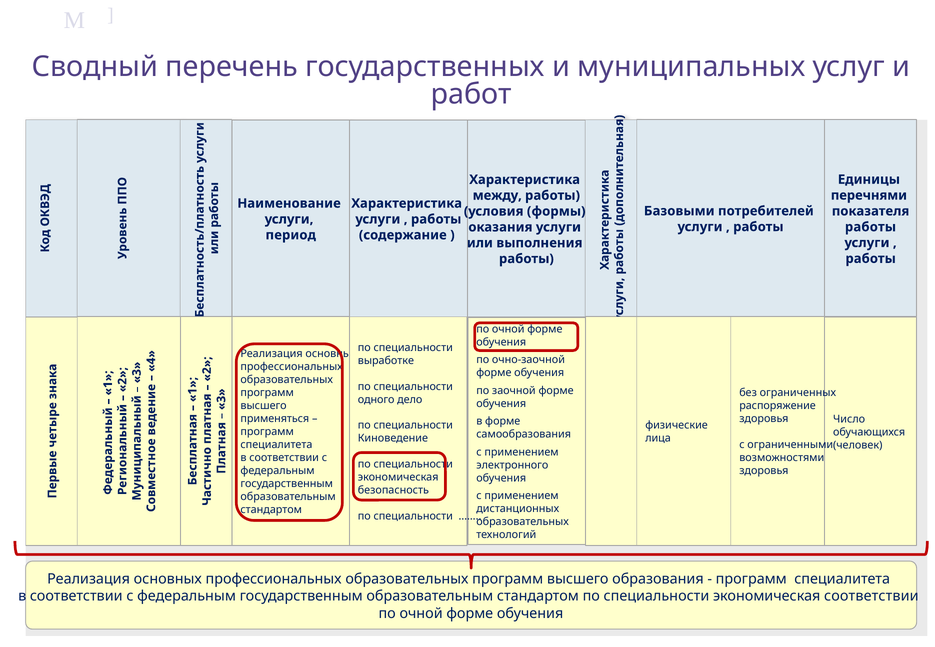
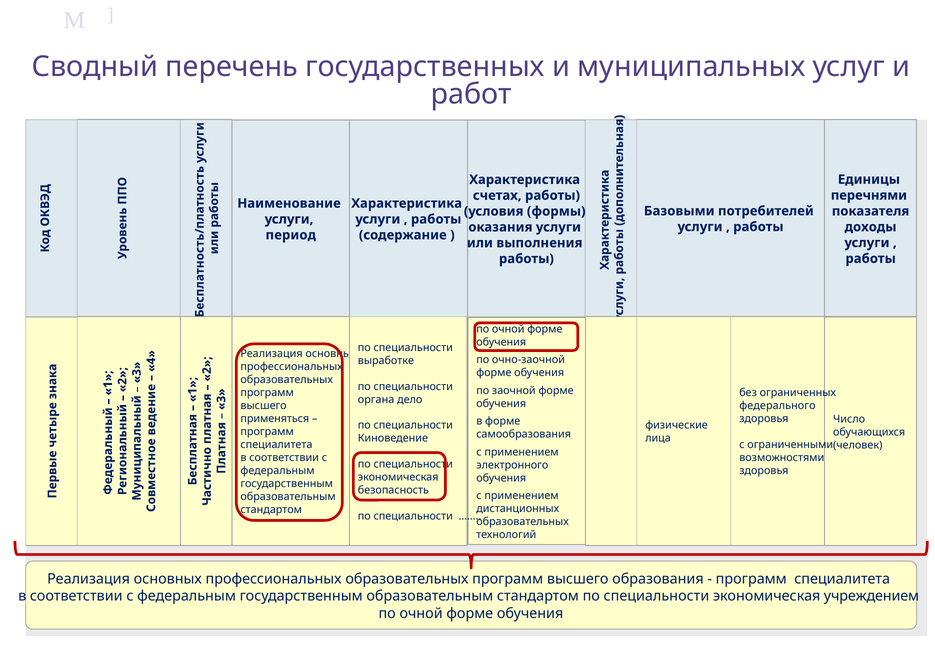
между: между -> счетах (497, 196)
работы: работы -> доходы (871, 227)
одного: одного -> органа (376, 400)
распоряжение: распоряжение -> федерального (777, 406)
экономическая соответствии: соответствии -> учреждением (872, 596)
